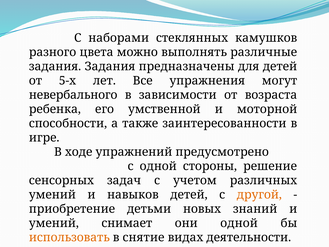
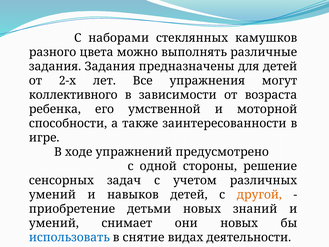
5-х: 5-х -> 2-х (67, 81)
невербального: невербального -> коллективного (73, 95)
они одной: одной -> новых (239, 223)
использовать colour: orange -> blue (69, 237)
